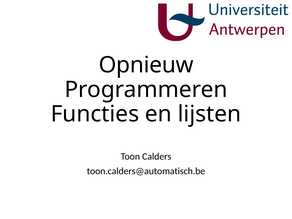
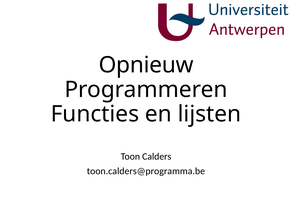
toon.calders@automatisch.be: toon.calders@automatisch.be -> toon.calders@programma.be (146, 171)
